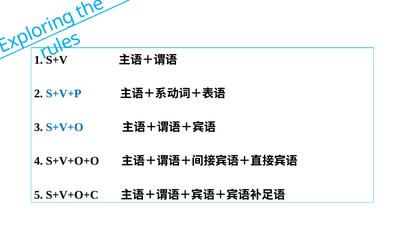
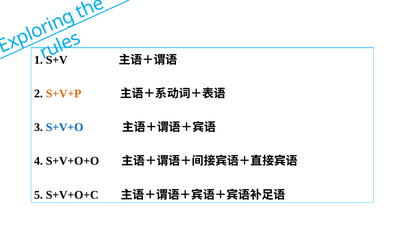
S+V+P colour: blue -> orange (64, 94)
